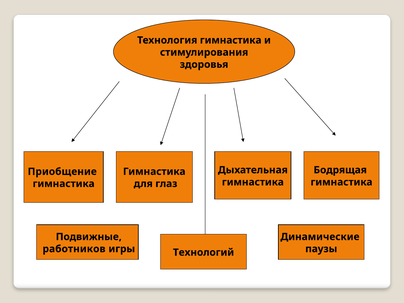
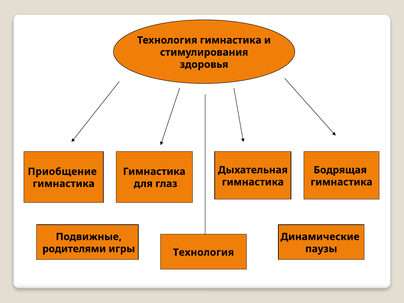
работников: работников -> родителями (74, 249)
Технологий: Технологий -> Технология (203, 252)
